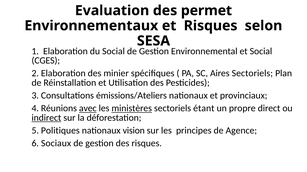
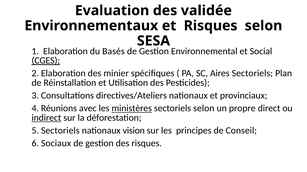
permet: permet -> validée (206, 11)
du Social: Social -> Basés (113, 51)
CGES underline: none -> present (46, 61)
émissions/Ateliers: émissions/Ateliers -> directives/Ateliers (131, 96)
avec underline: present -> none (88, 109)
sectoriels étant: étant -> selon (204, 109)
5 Politiques: Politiques -> Sectoriels (60, 131)
Agence: Agence -> Conseil (241, 131)
